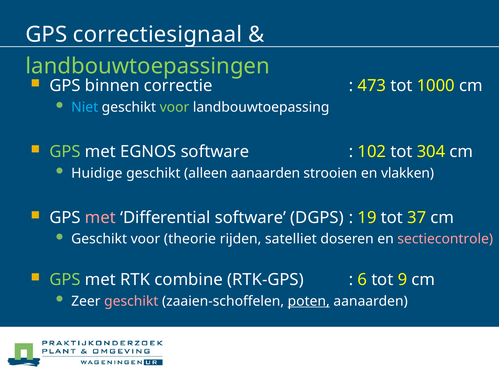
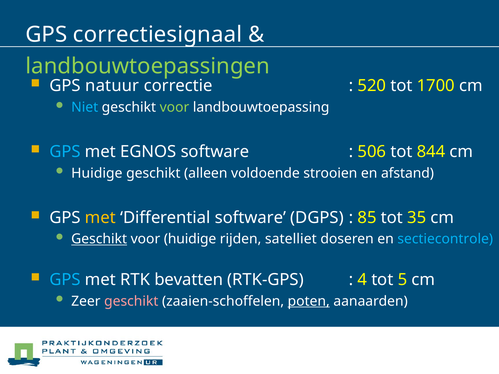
binnen: binnen -> natuur (112, 86)
473: 473 -> 520 (372, 86)
1000: 1000 -> 1700 (436, 86)
GPS colour: light green -> light blue (65, 152)
102: 102 -> 506 (372, 152)
304: 304 -> 844 (431, 152)
alleen aanaarden: aanaarden -> voldoende (265, 173)
vlakken: vlakken -> afstand (407, 173)
met colour: pink -> yellow (100, 218)
19: 19 -> 85 (367, 218)
37: 37 -> 35 (417, 218)
Geschikt underline: none -> present (99, 239)
voor theorie: theorie -> huidige (190, 239)
sectiecontrole colour: pink -> light blue (445, 239)
GPS colour: light green -> light blue (65, 280)
combine: combine -> bevatten (189, 280)
6: 6 -> 4 (362, 280)
9: 9 -> 5 (402, 280)
